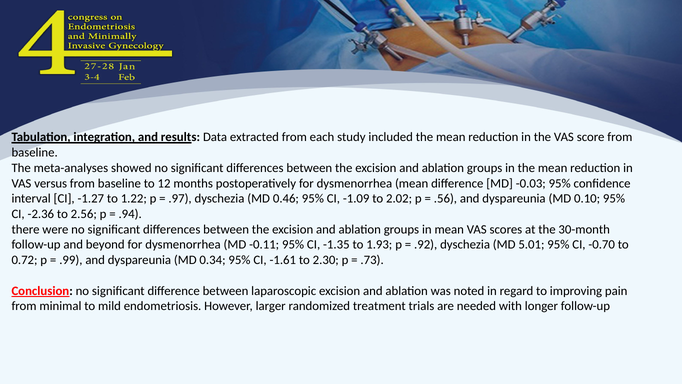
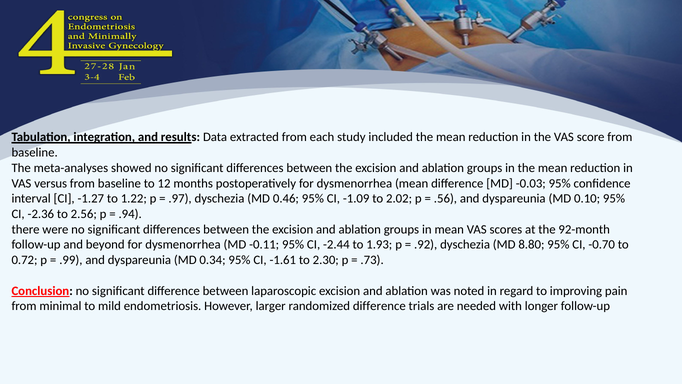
30-month: 30-month -> 92-month (584, 229)
-1.35: -1.35 -> -2.44 (336, 245)
5.01: 5.01 -> 8.80 (531, 245)
randomized treatment: treatment -> difference (379, 306)
